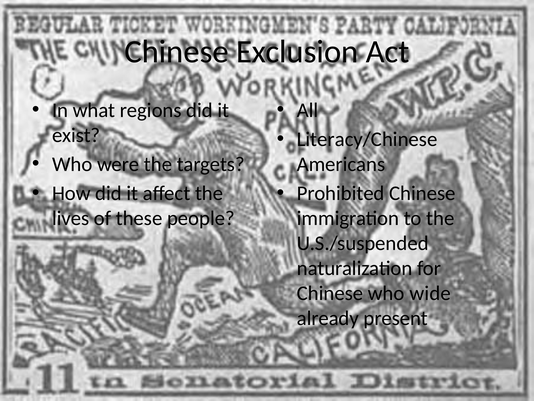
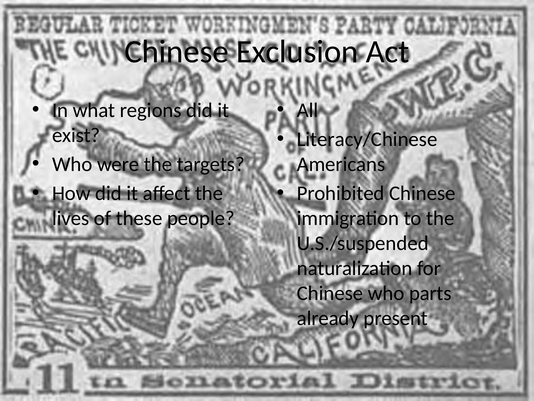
wide: wide -> parts (430, 293)
